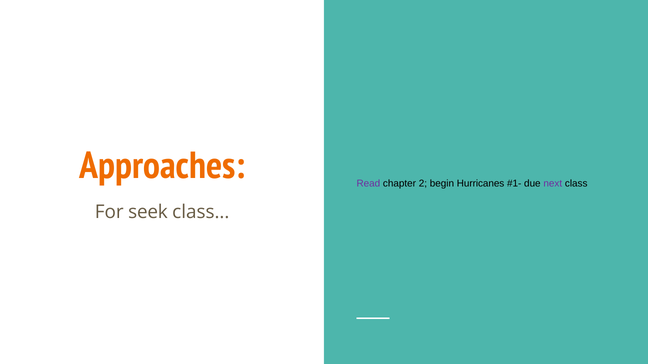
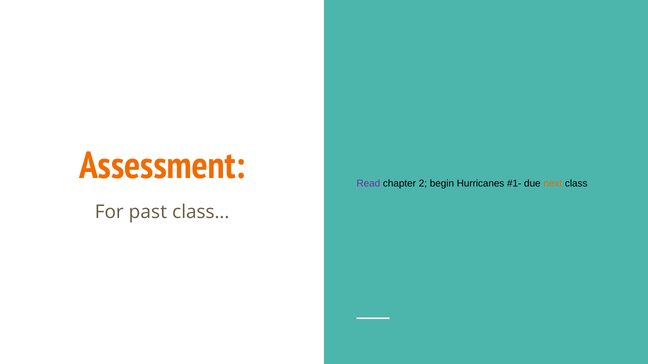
Approaches: Approaches -> Assessment (162, 166)
next colour: purple -> orange (553, 184)
seek: seek -> past (148, 212)
